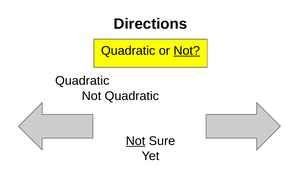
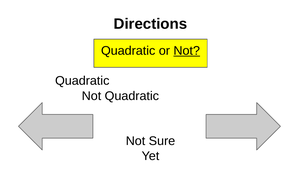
Not underline: present -> none (136, 141)
